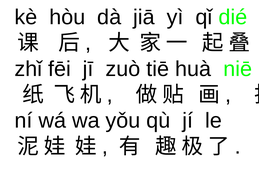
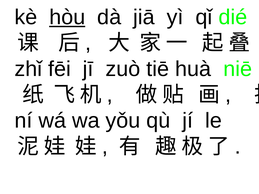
hòu underline: none -> present (67, 17)
